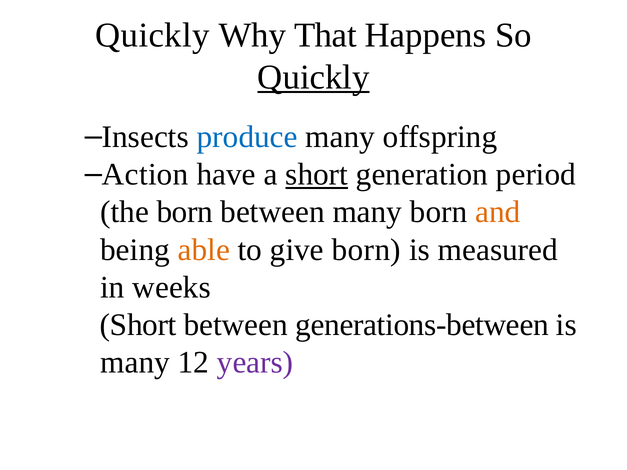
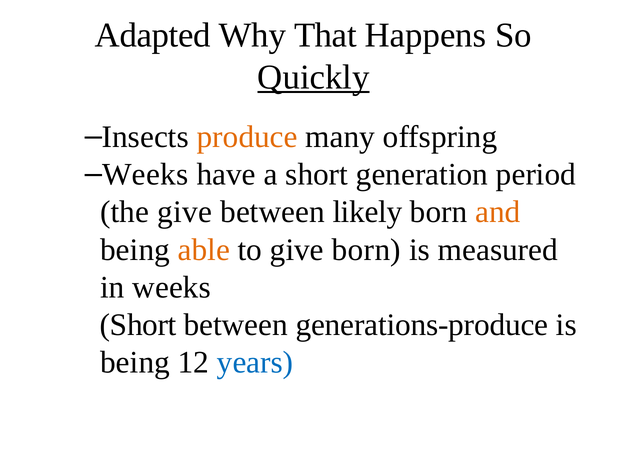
Quickly: Quickly -> Adapted (153, 35)
produce colour: blue -> orange (247, 137)
Action: Action -> Weeks (145, 175)
short underline: present -> none (317, 175)
the born: born -> give (184, 212)
between many: many -> likely (367, 212)
generations-between: generations-between -> generations-produce (422, 325)
many: many -> being (135, 363)
years colour: purple -> blue (255, 363)
